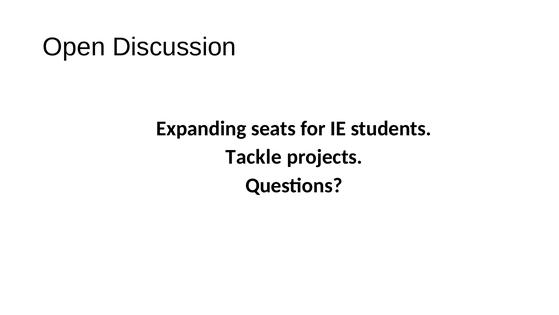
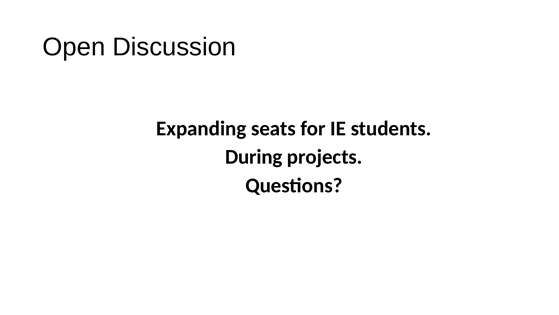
Tackle: Tackle -> During (254, 157)
